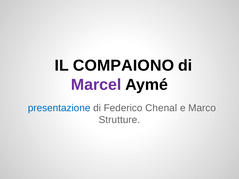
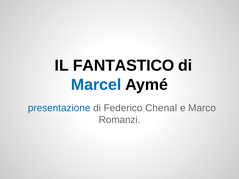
COMPAIONO: COMPAIONO -> FANTASTICO (124, 66)
Marcel colour: purple -> blue (96, 85)
Strutture: Strutture -> Romanzi (120, 120)
